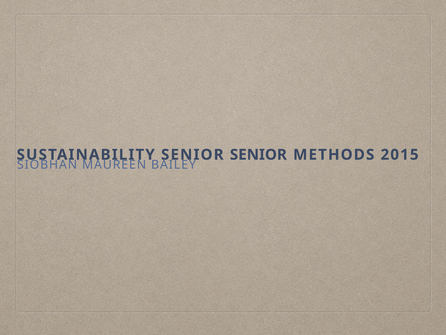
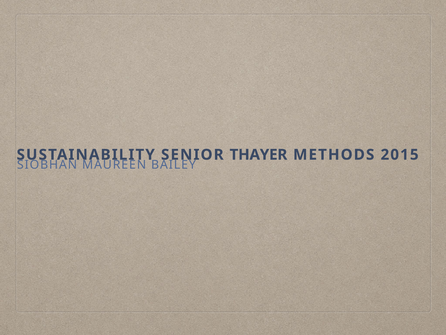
SENIOR: SENIOR -> THAYER (258, 154)
